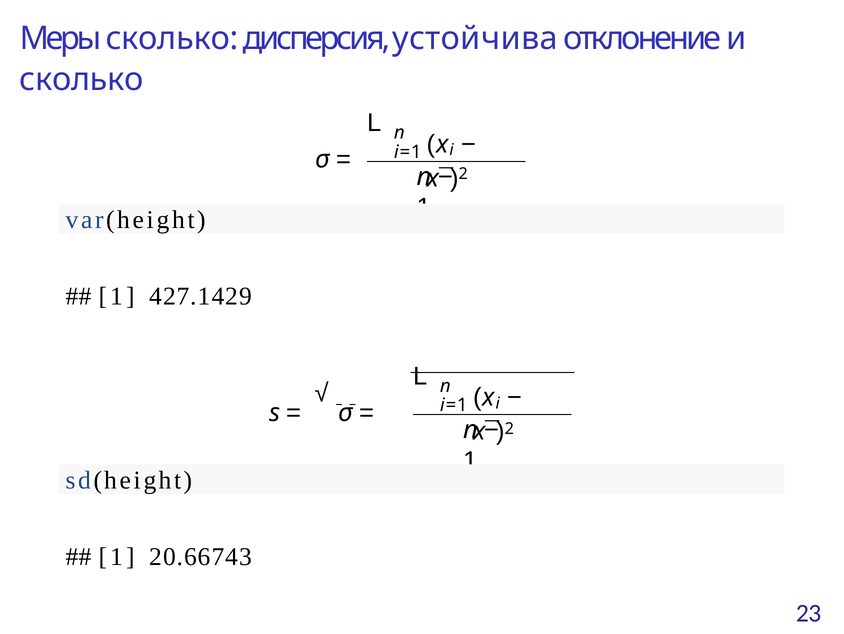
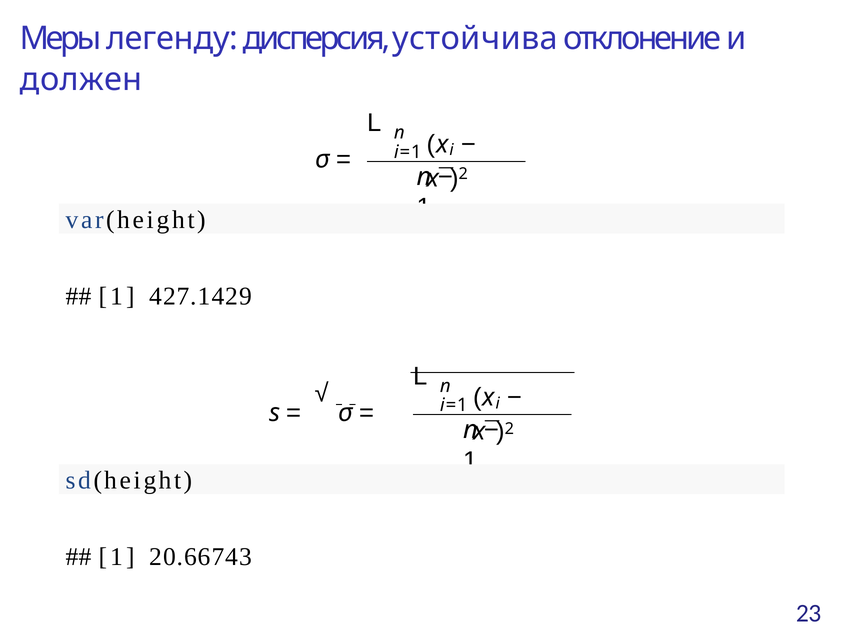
Меры сколько: сколько -> легенду (172, 38)
сколько: сколько -> должен (81, 80)
